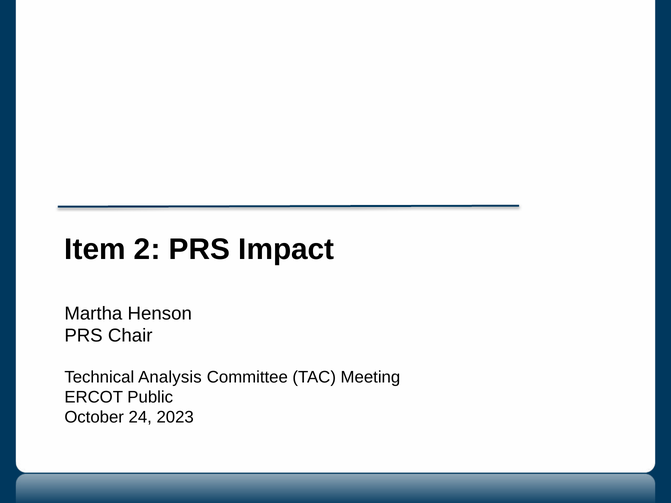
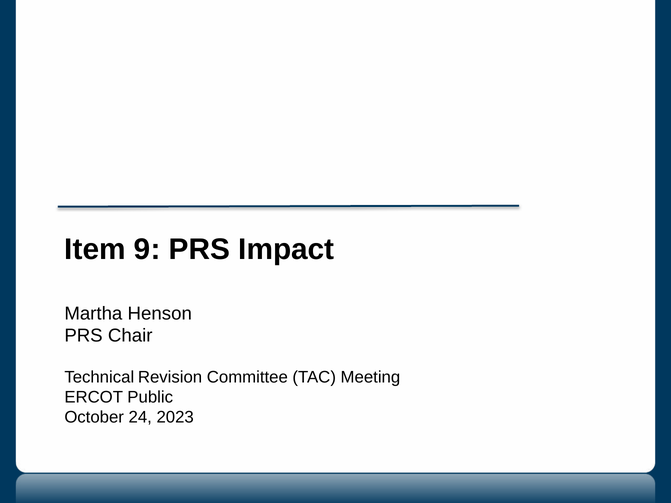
2: 2 -> 9 (147, 249)
Analysis: Analysis -> Revision (170, 377)
